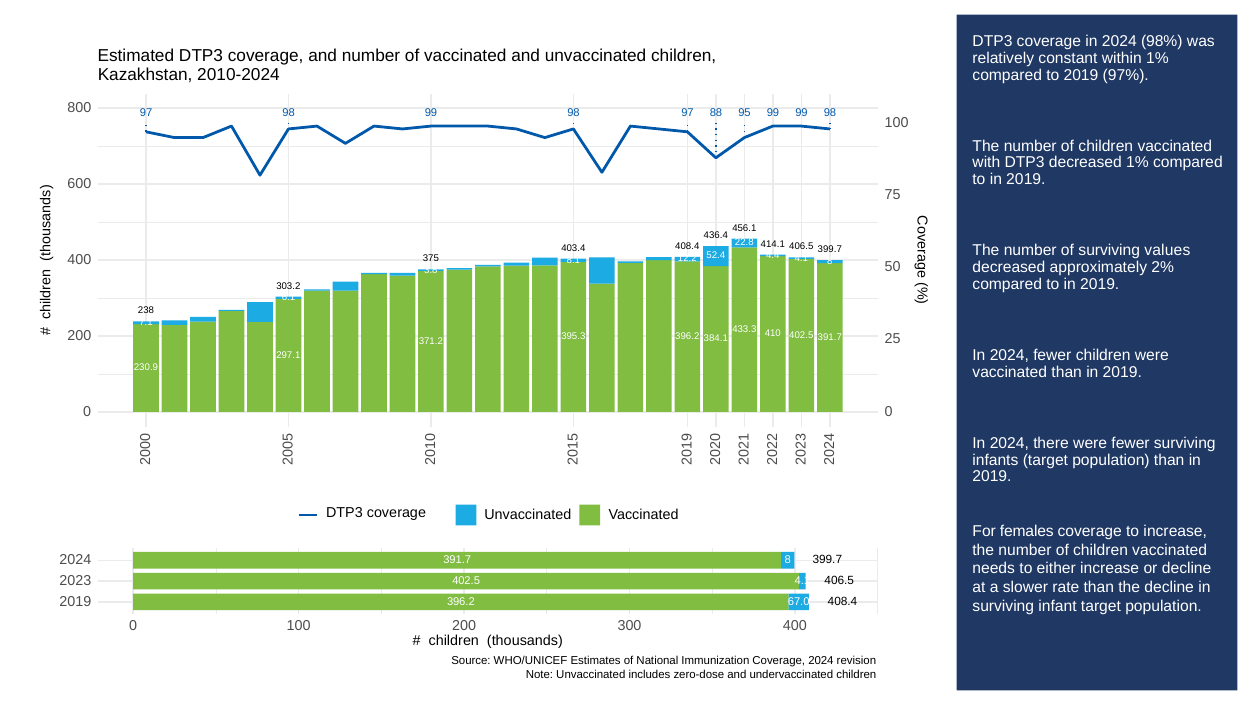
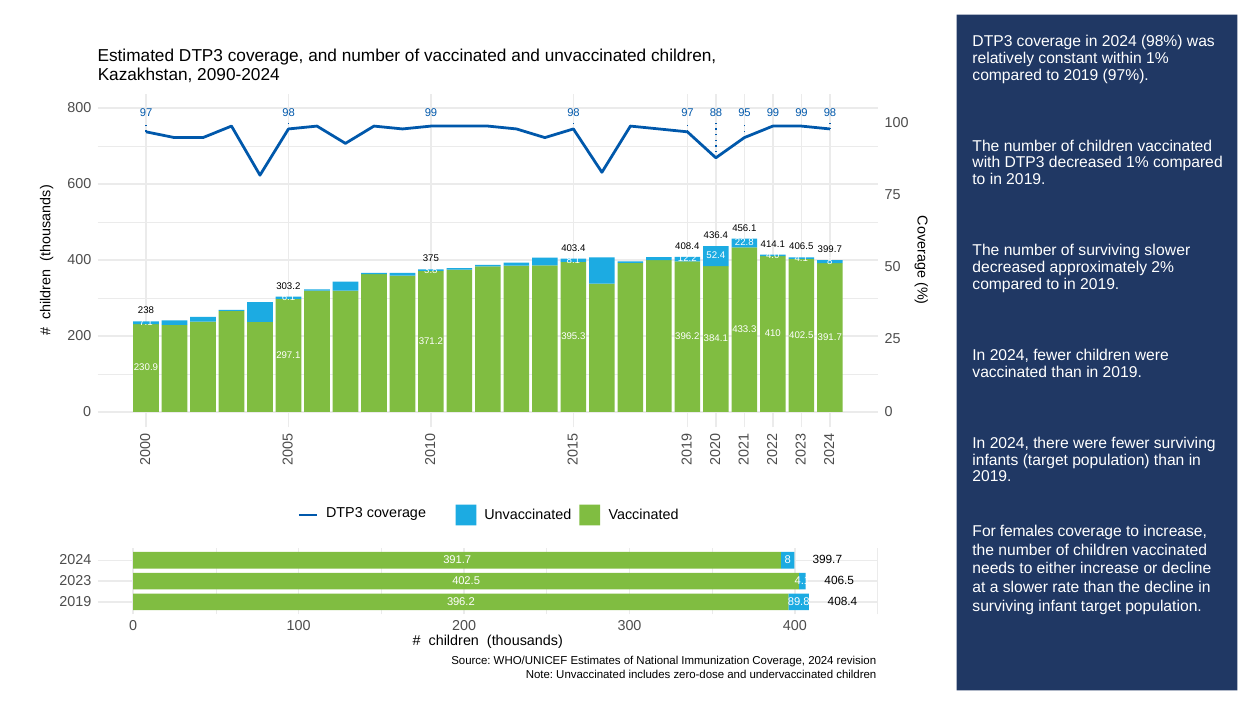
2010-2024: 2010-2024 -> 2090-2024 (238, 75)
surviving values: values -> slower (1167, 250)
4.4: 4.4 -> 4.0 (773, 255)
67.0: 67.0 -> 89.8 (799, 601)
